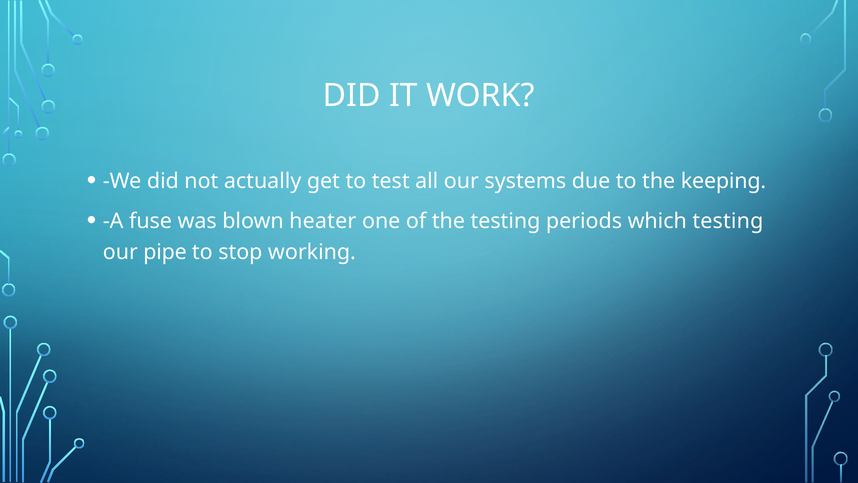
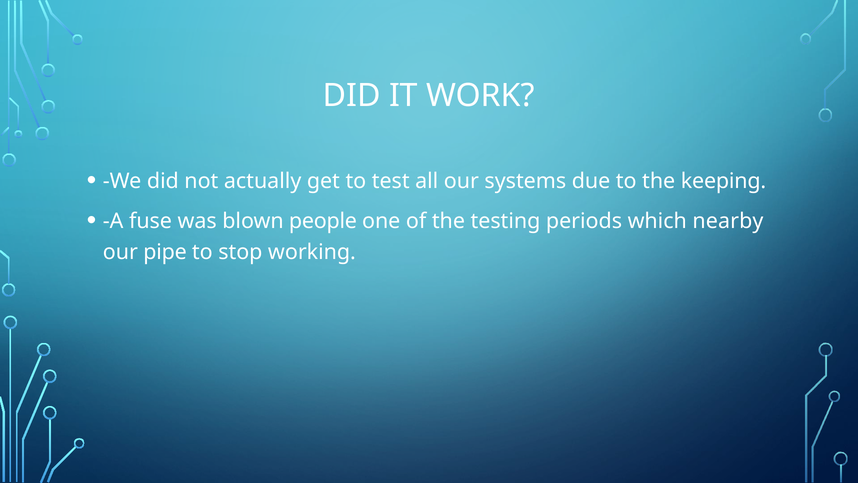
heater: heater -> people (323, 221)
which testing: testing -> nearby (728, 221)
